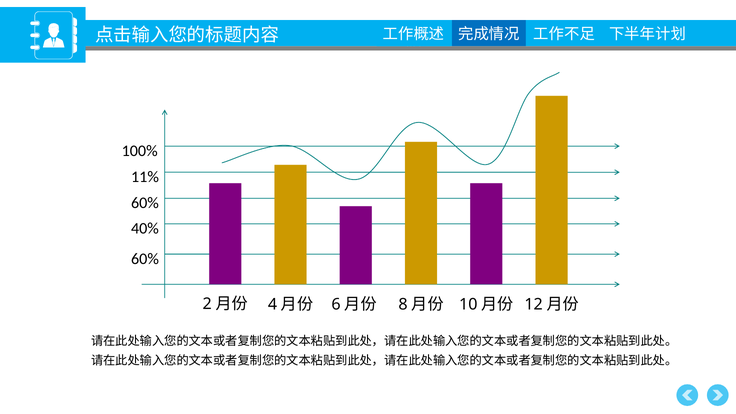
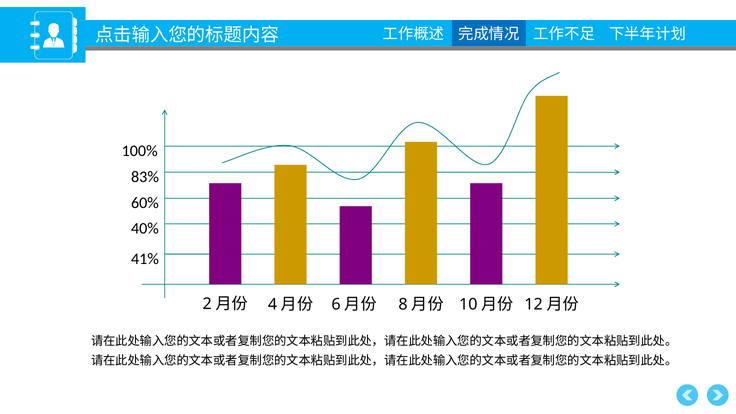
11%: 11% -> 83% (145, 177)
60%: 60% -> 41% (145, 259)
